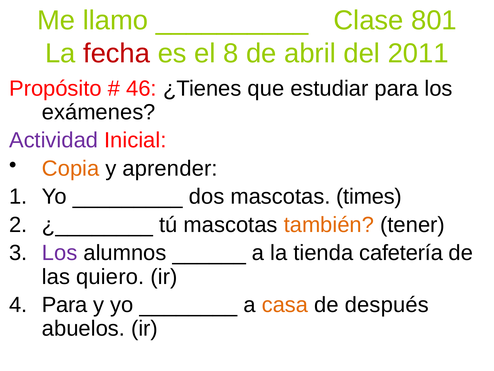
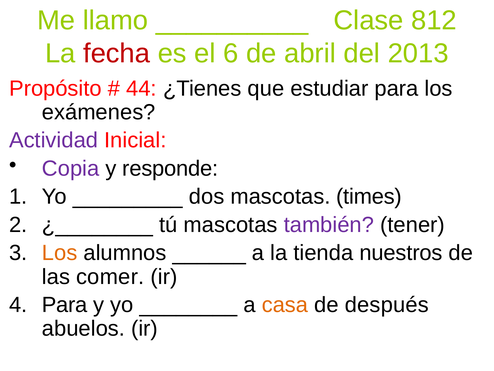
801: 801 -> 812 (434, 20)
8: 8 -> 6 (231, 53)
2011: 2011 -> 2013 (418, 53)
46: 46 -> 44 (141, 88)
Copia colour: orange -> purple (71, 168)
aprender: aprender -> responde (170, 168)
también colour: orange -> purple (329, 225)
Los colour: purple -> orange (60, 253)
cafetería: cafetería -> nuestros (401, 253)
quiero: quiero -> comer (110, 276)
